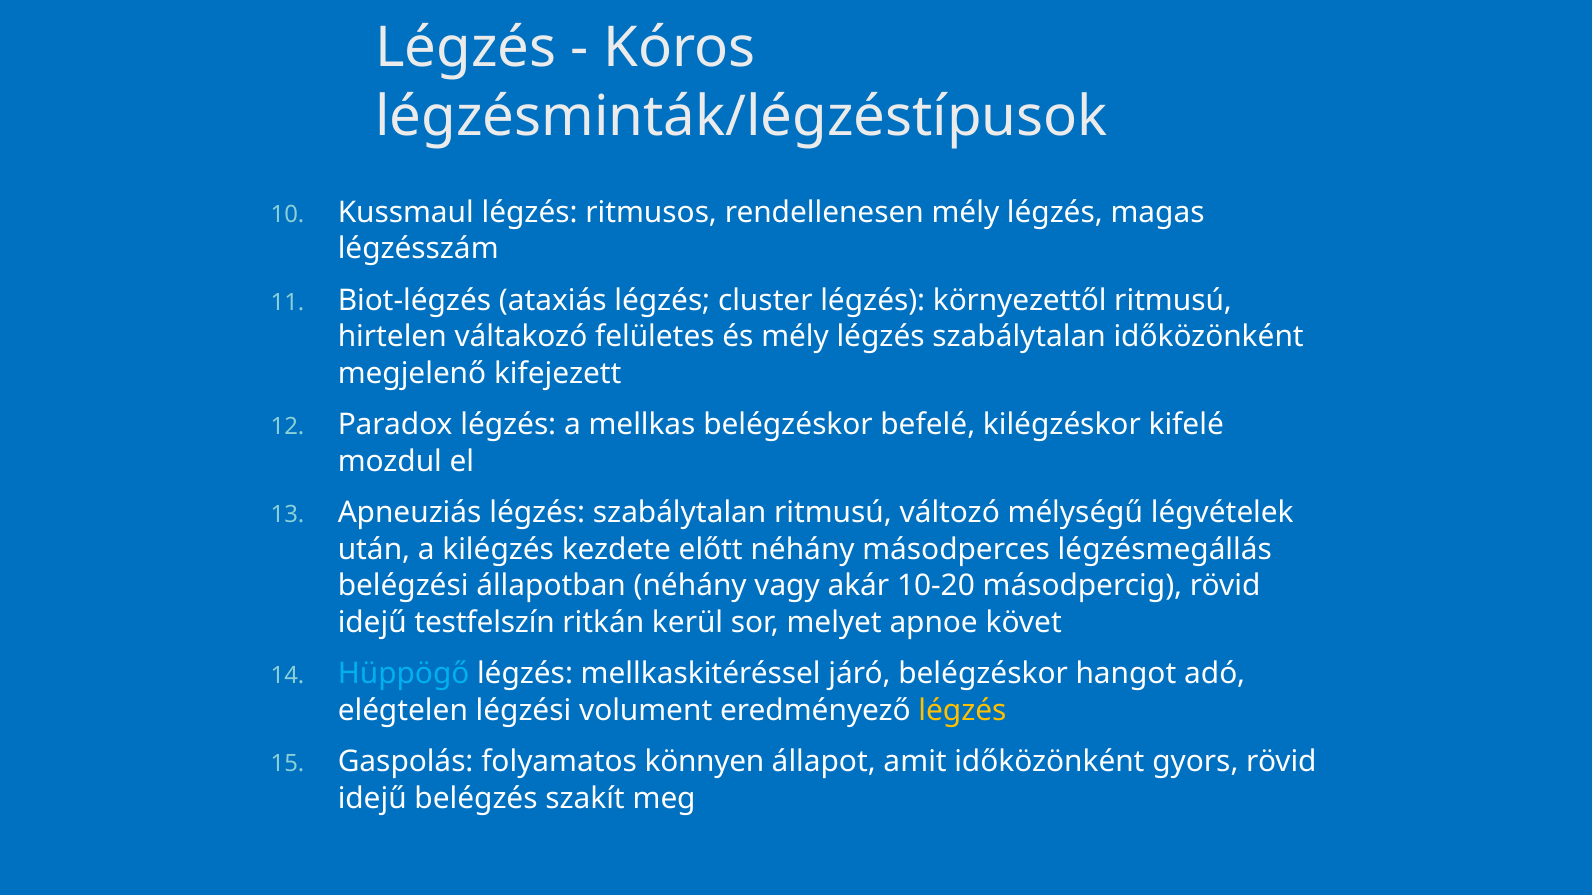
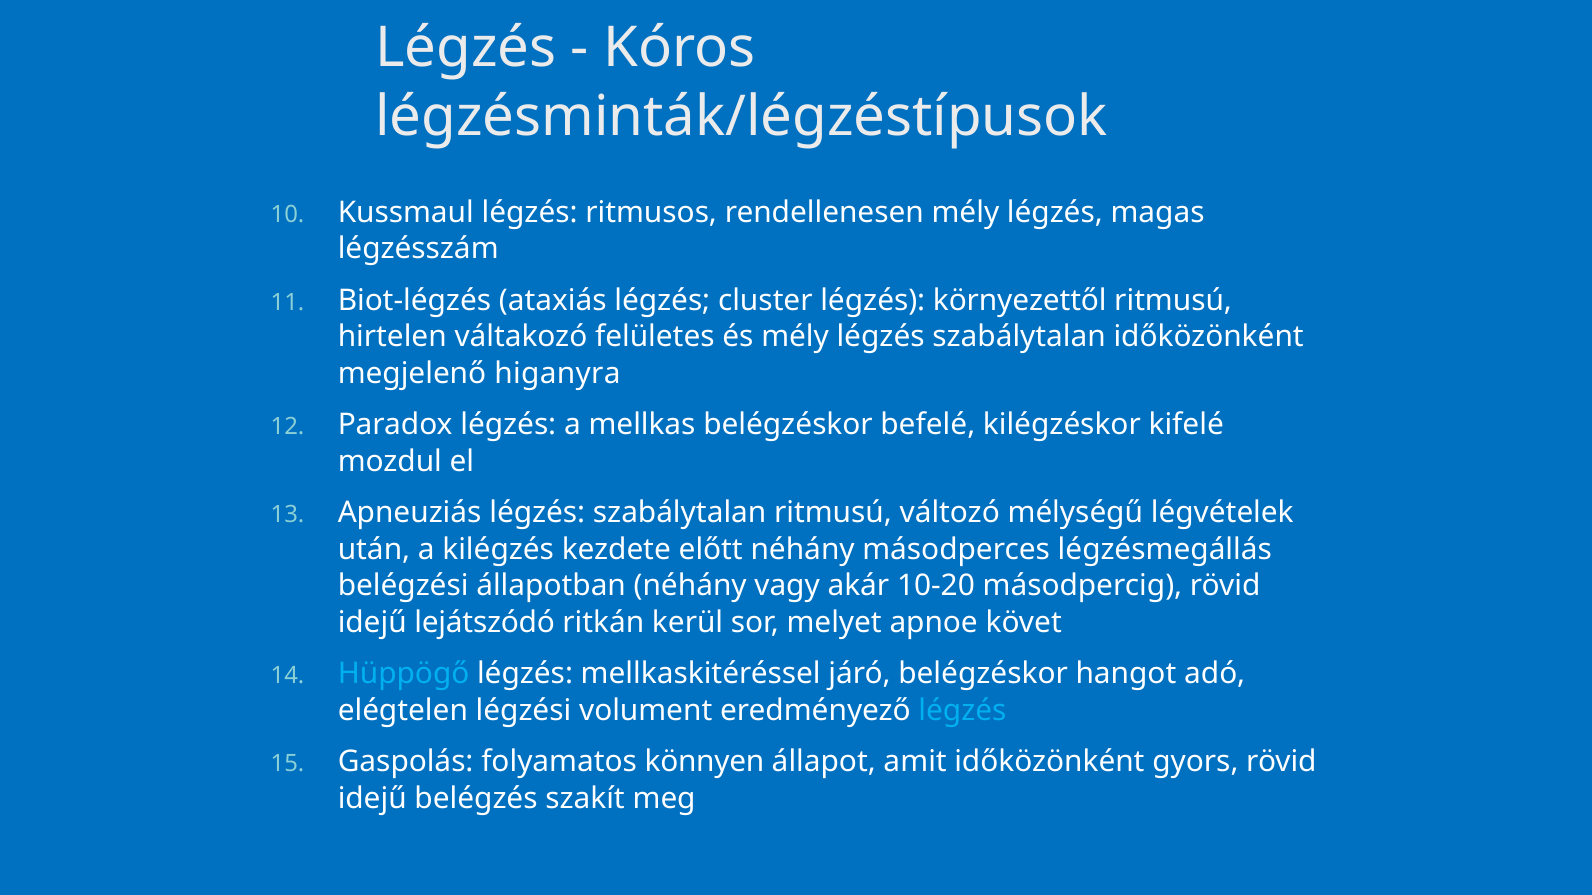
kifejezett: kifejezett -> higanyra (558, 374)
testfelszín: testfelszín -> lejátszódó (485, 623)
légzés colour: yellow -> light blue (962, 711)
